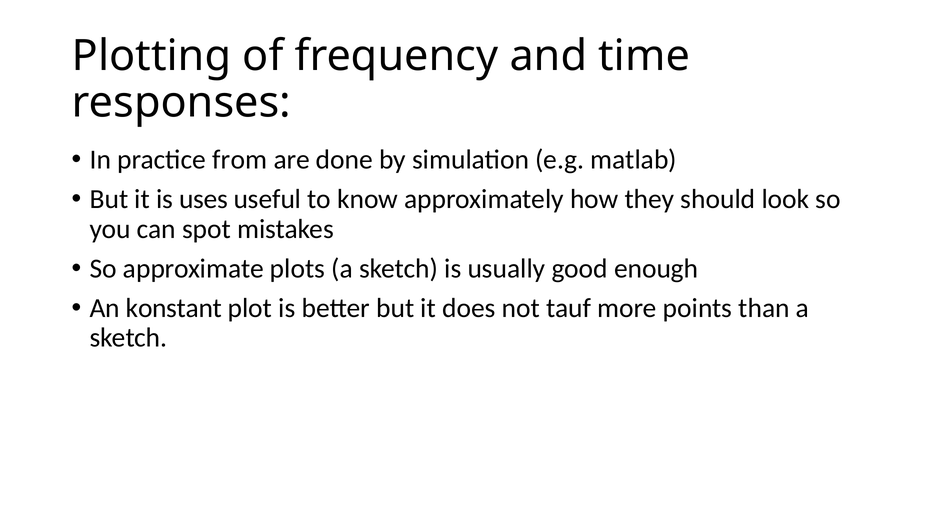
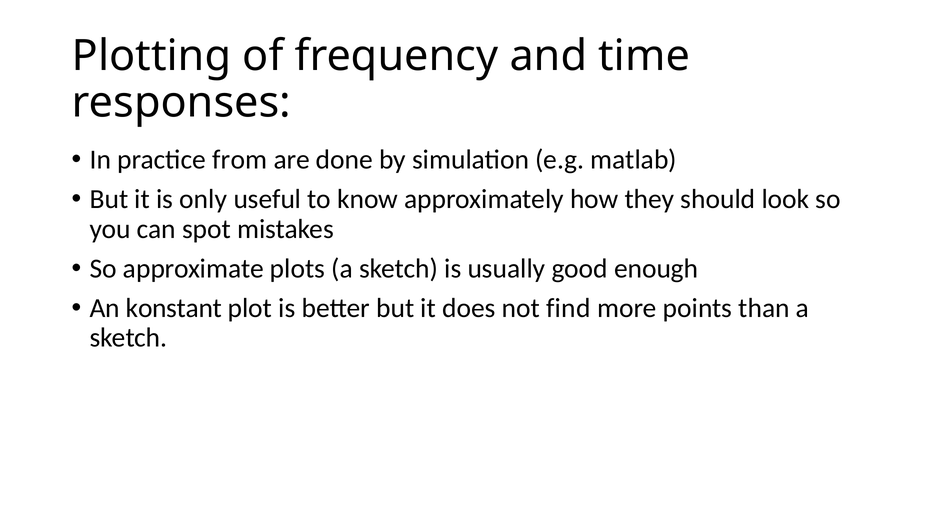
uses: uses -> only (203, 199)
tauf: tauf -> find (568, 308)
